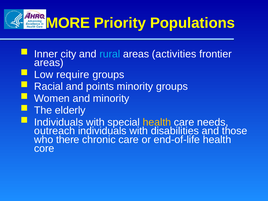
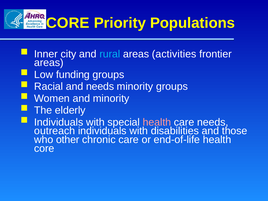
MORE: MORE -> CORE (68, 23)
require: require -> funding (73, 75)
and points: points -> needs (100, 87)
health colour: yellow -> pink (157, 122)
there: there -> other (68, 140)
